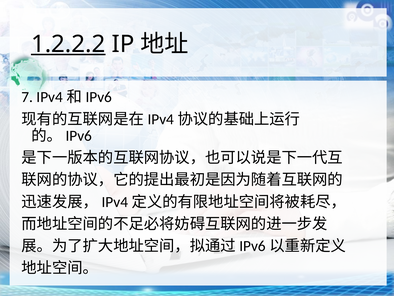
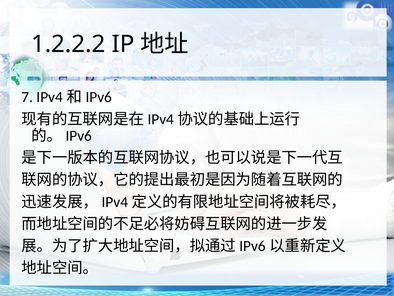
1.2.2.2 underline: present -> none (68, 44)
